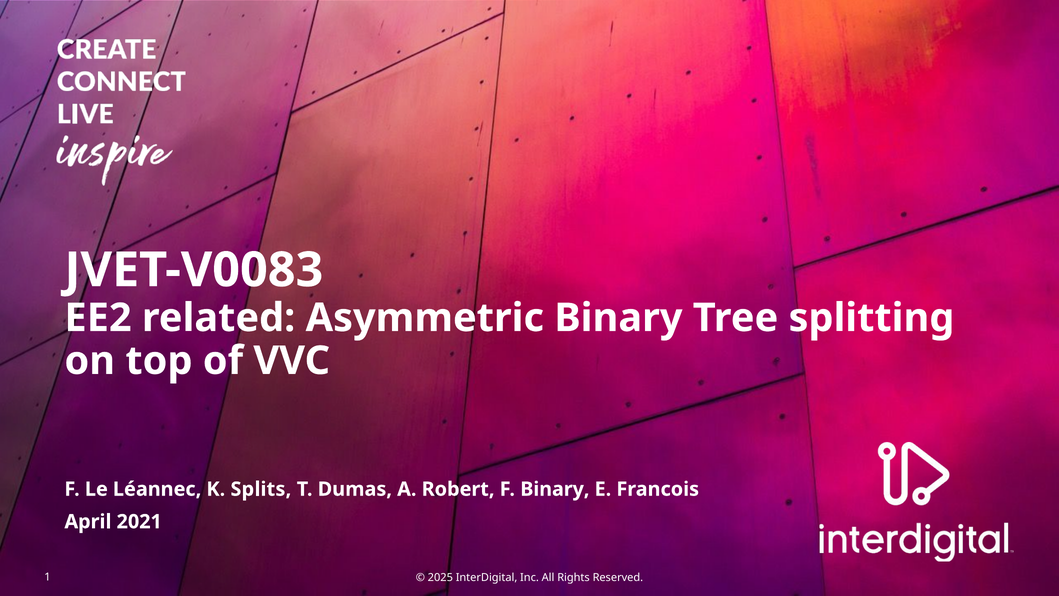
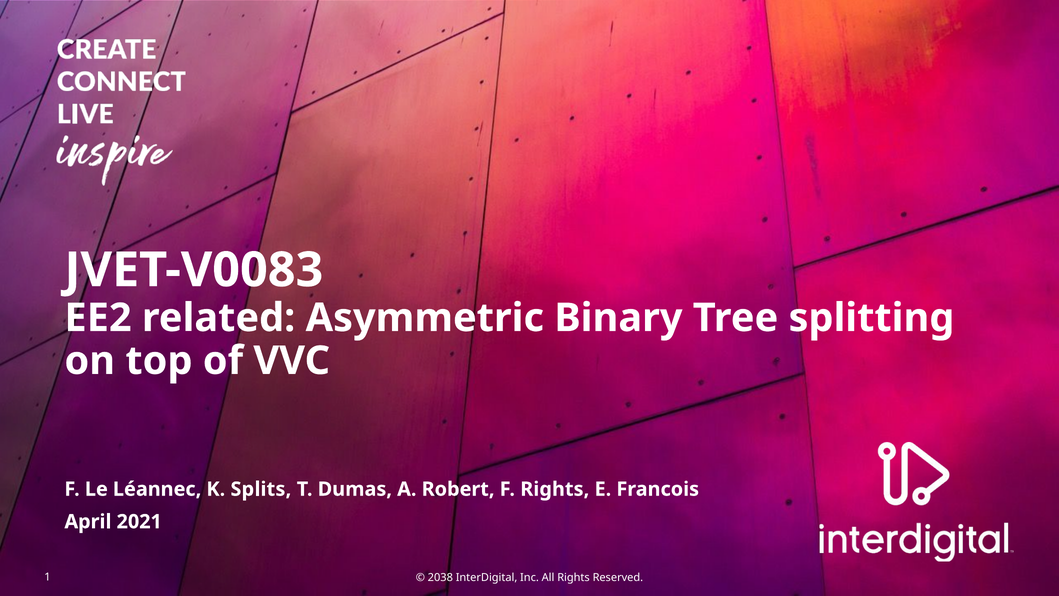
F Binary: Binary -> Rights (555, 489)
2025: 2025 -> 2038 (440, 578)
